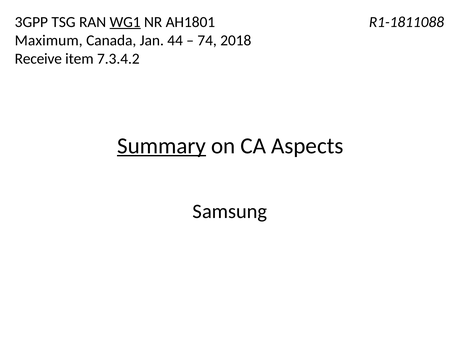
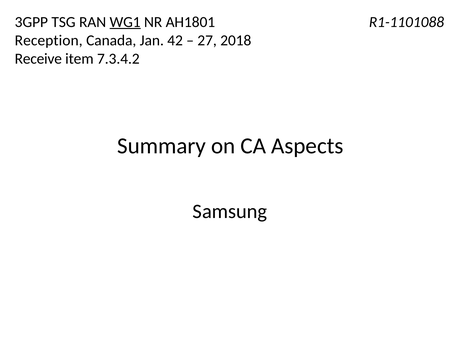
R1-1811088: R1-1811088 -> R1-1101088 (406, 22)
Maximum: Maximum -> Reception (49, 40)
44: 44 -> 42 (175, 40)
74: 74 -> 27 (207, 40)
Summary underline: present -> none (162, 146)
